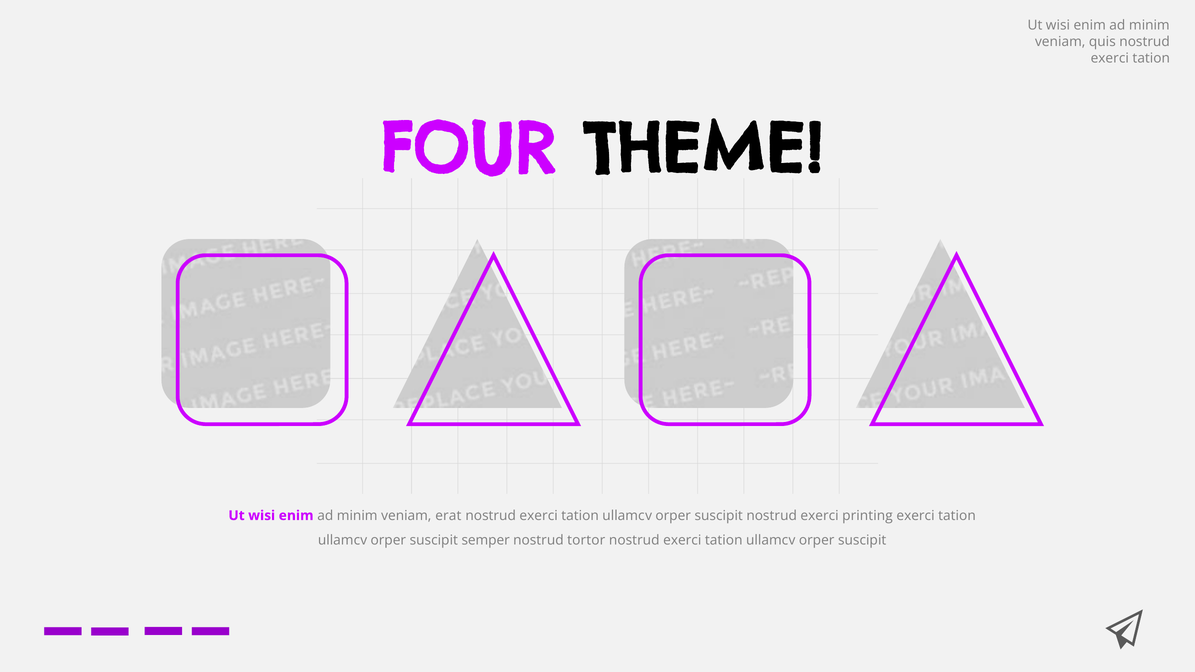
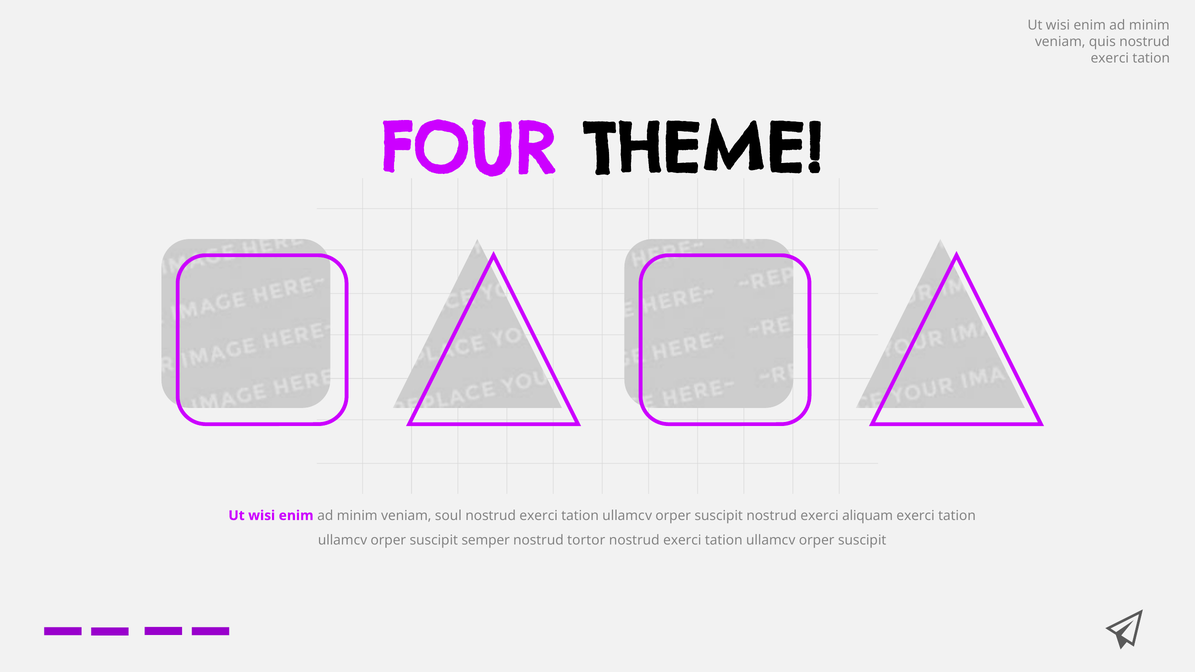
erat: erat -> soul (448, 516)
printing: printing -> aliquam (868, 516)
